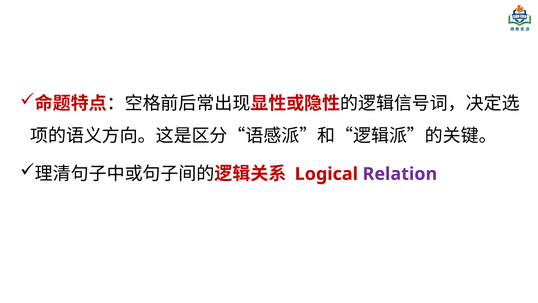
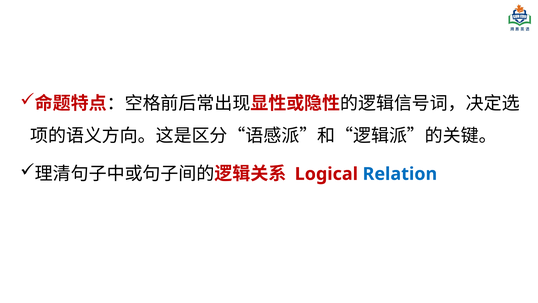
Relation colour: purple -> blue (400, 174)
